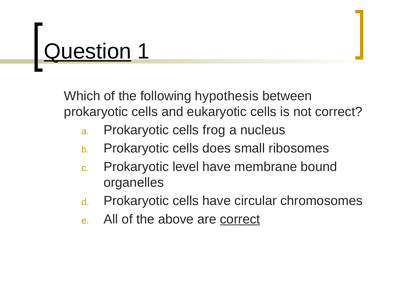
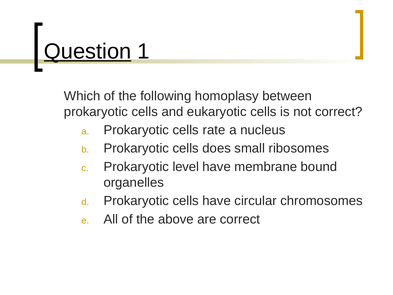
hypothesis: hypothesis -> homoplasy (227, 96)
frog: frog -> rate (214, 130)
correct underline: present -> none (240, 219)
